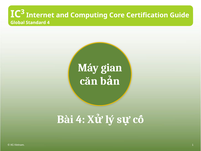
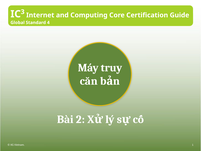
gian: gian -> truy (112, 68)
Bài 4: 4 -> 2 (80, 119)
